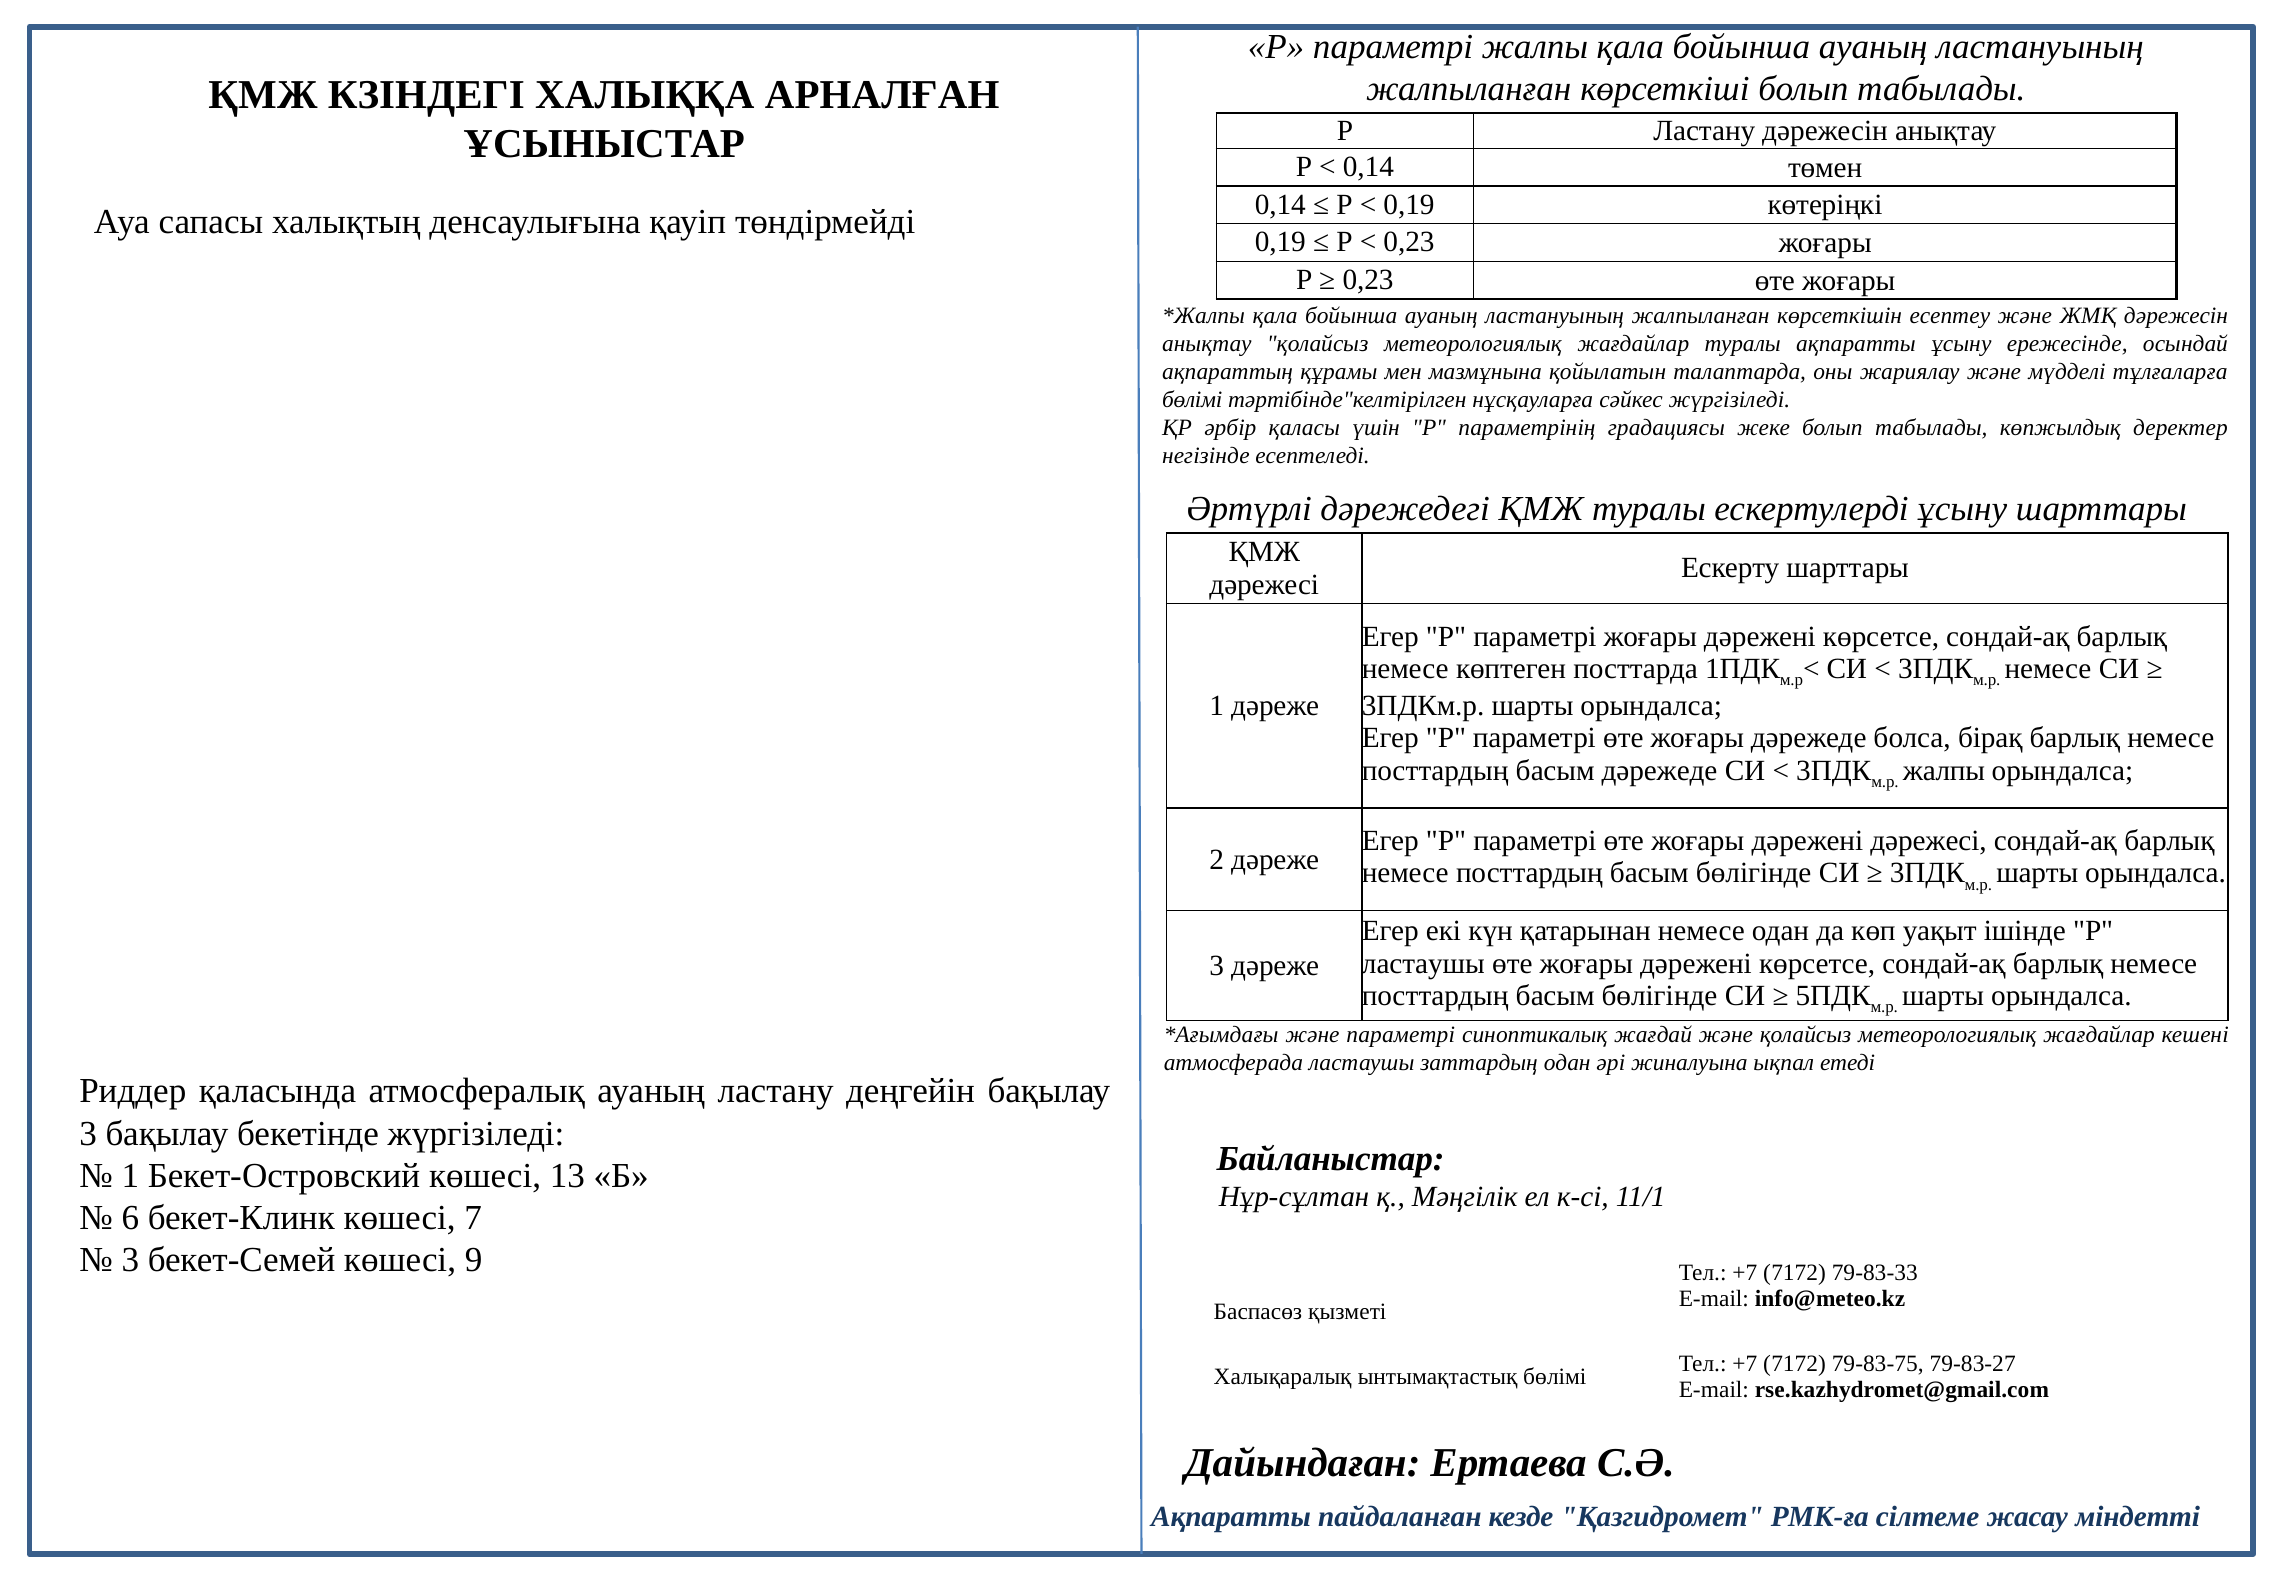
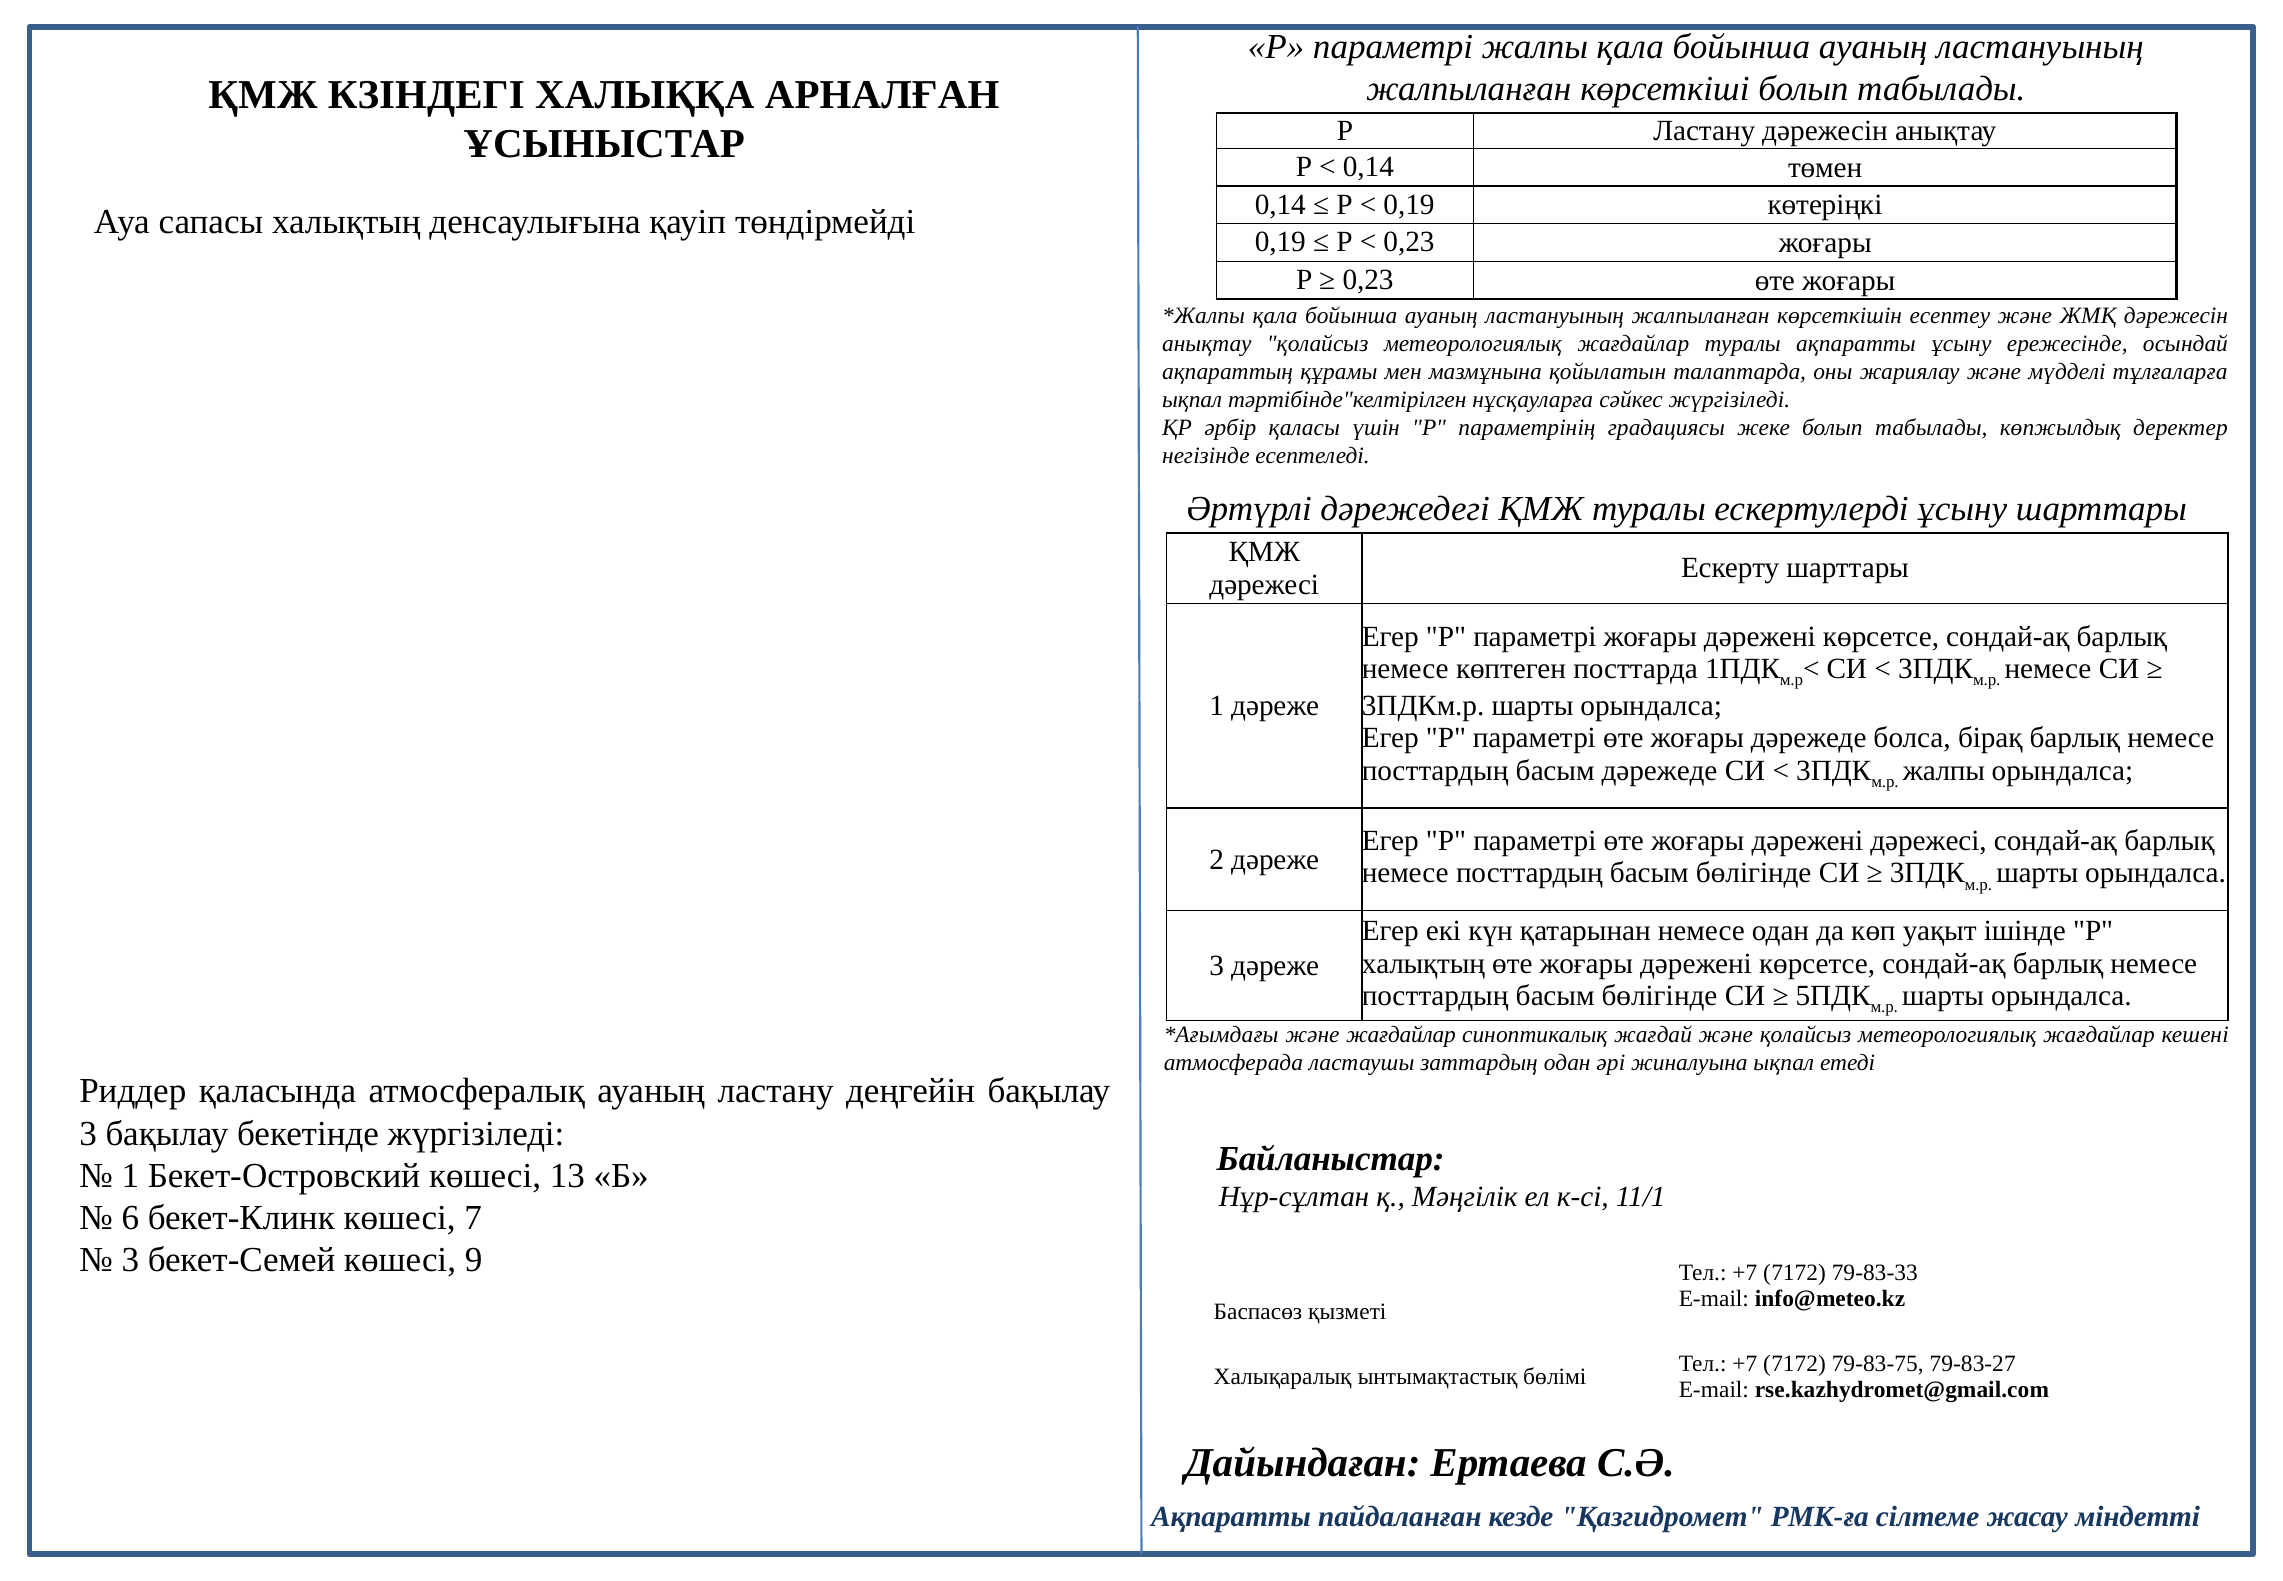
бөлімі: бөлімі -> ықпал (1192, 399)
ластаушы: ластаушы -> халықтың (1423, 963)
және параметрі: параметрі -> жағдайлар (1401, 1034)
